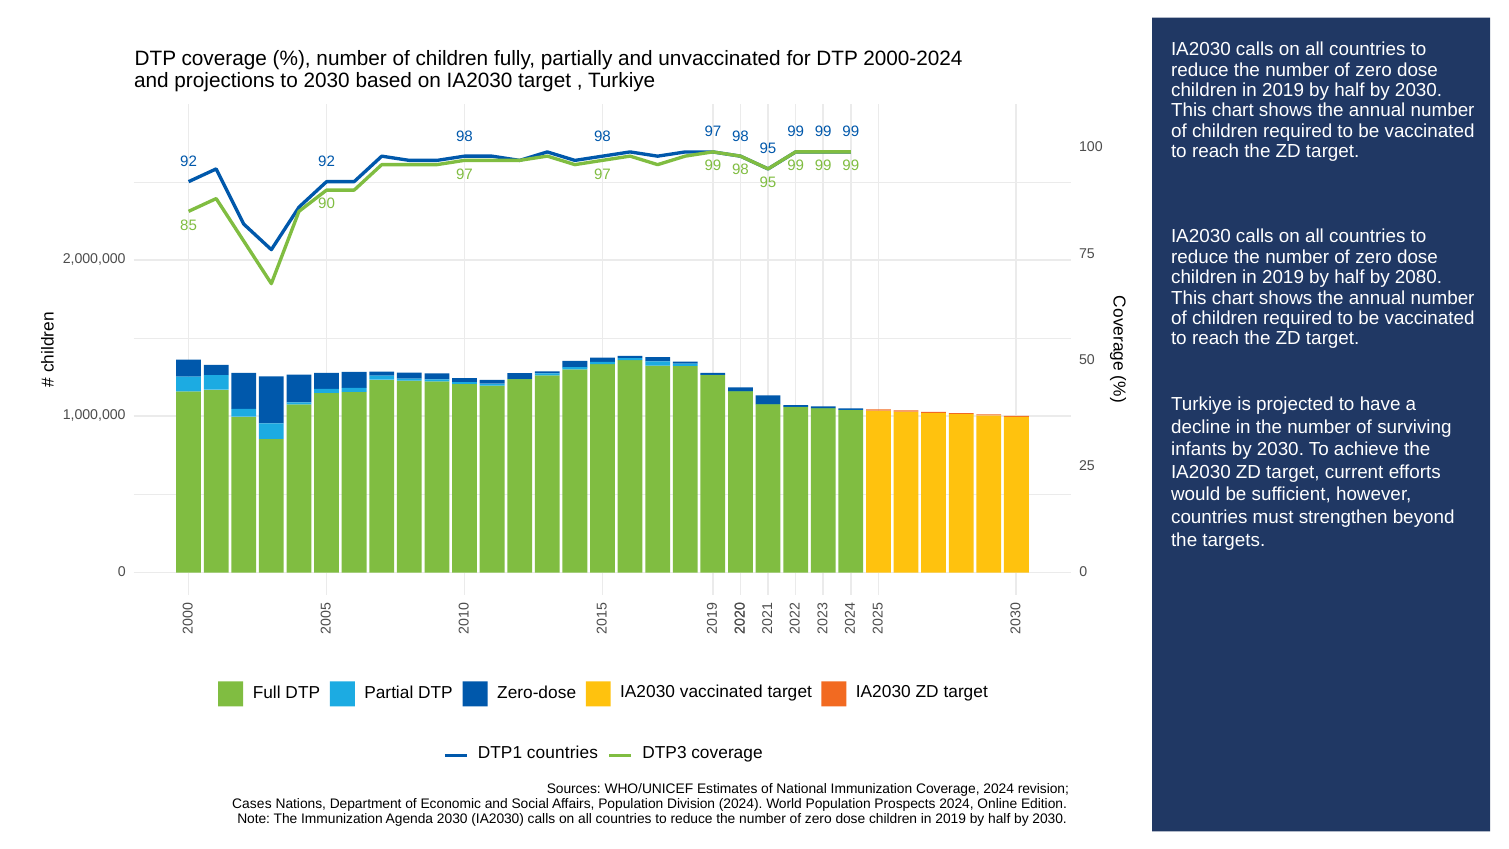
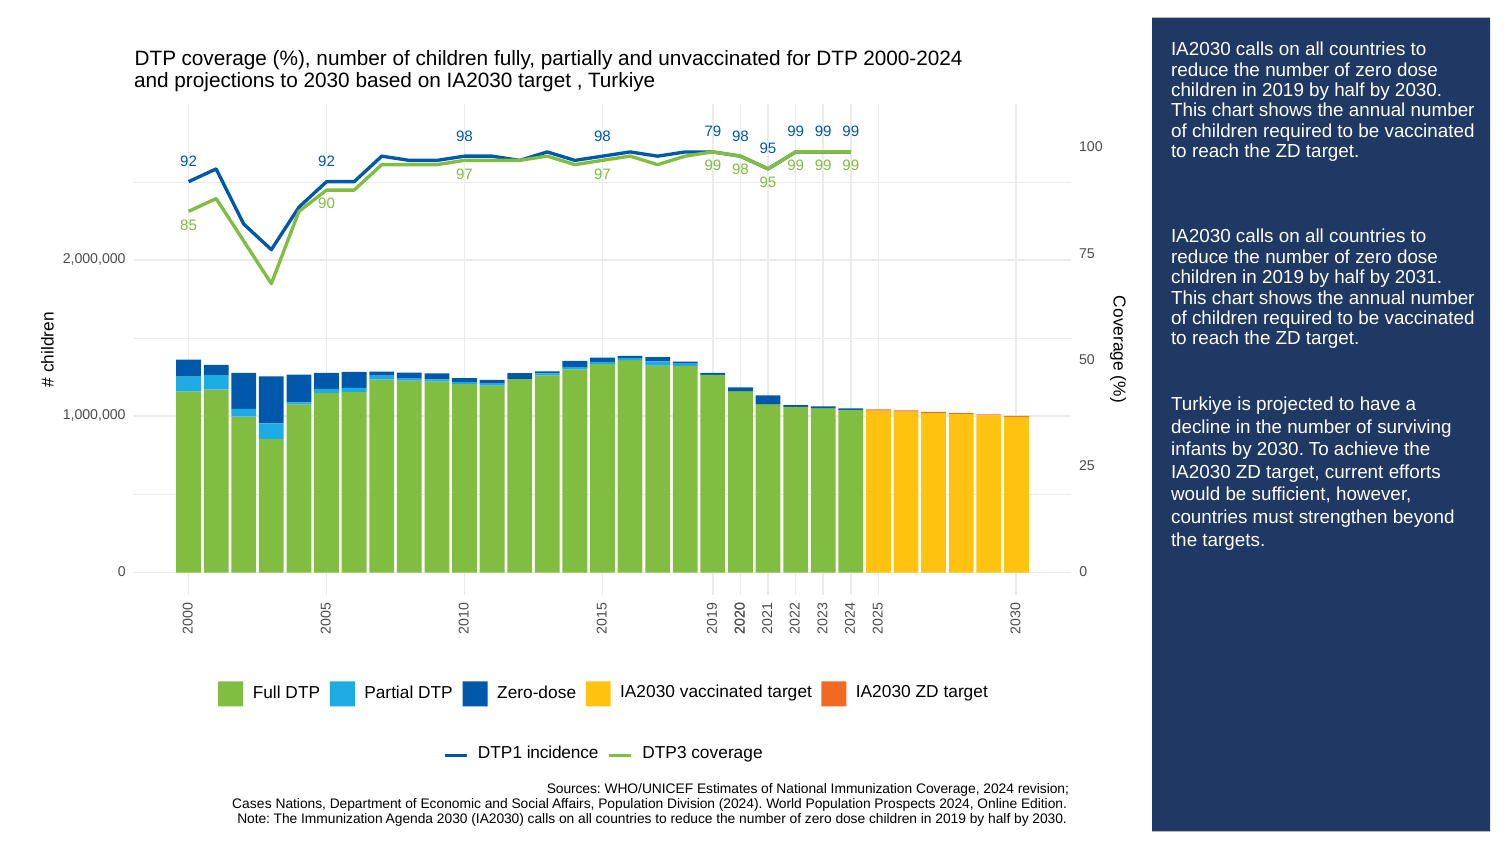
98 97: 97 -> 79 (713, 132)
2080: 2080 -> 2031 (1419, 277)
DTP1 countries: countries -> incidence (563, 753)
